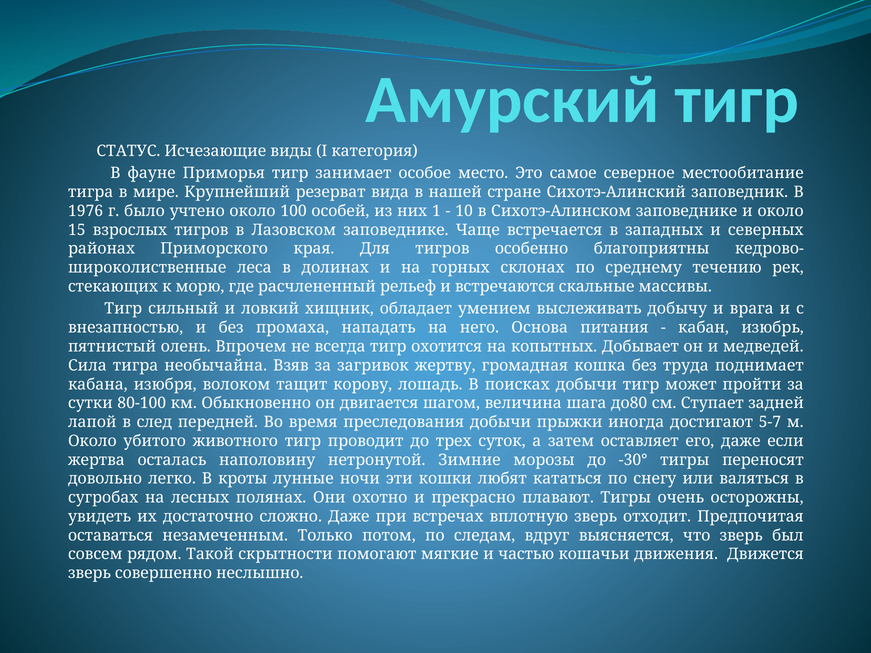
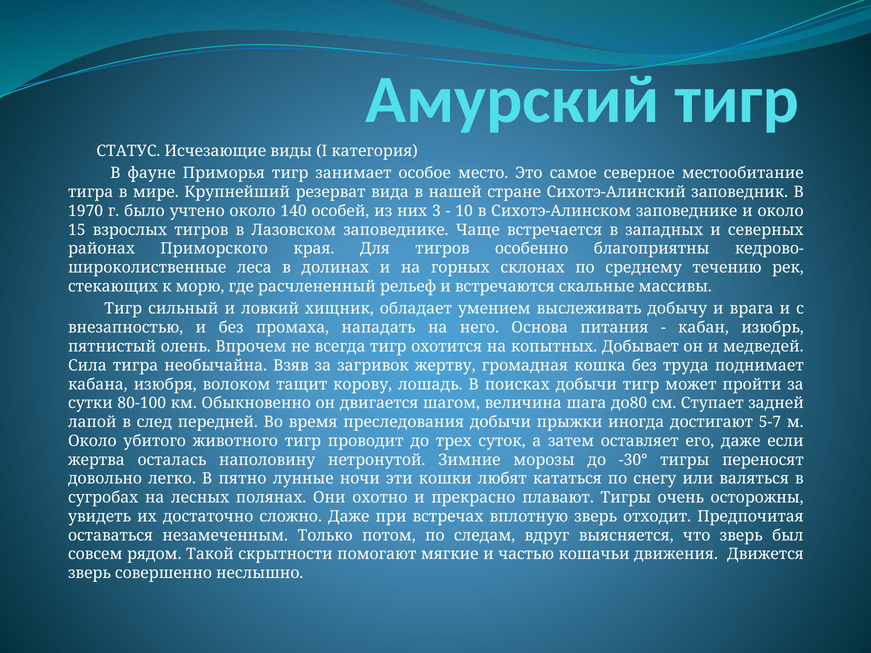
1976: 1976 -> 1970 (86, 211)
100: 100 -> 140 (294, 211)
1: 1 -> 3 (436, 211)
кроты: кроты -> пятно (243, 479)
